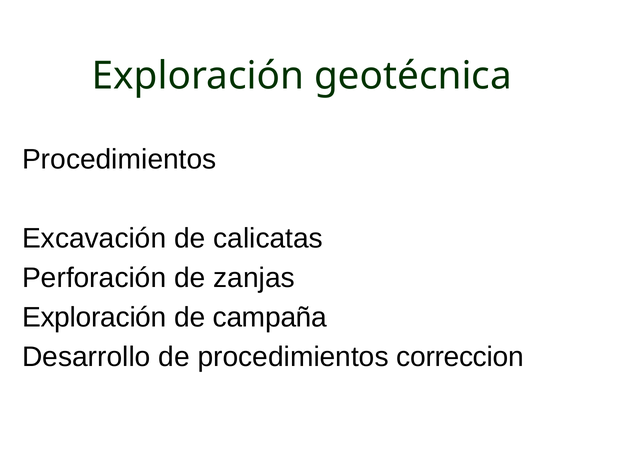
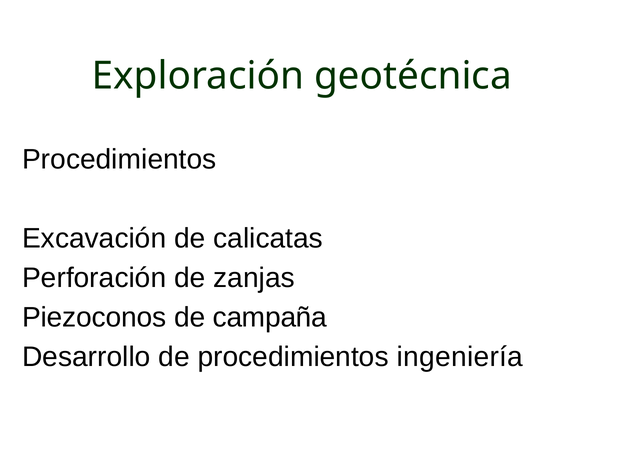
Exploración: Exploración -> Piezoconos (94, 317)
correccion: correccion -> ingeniería (460, 357)
